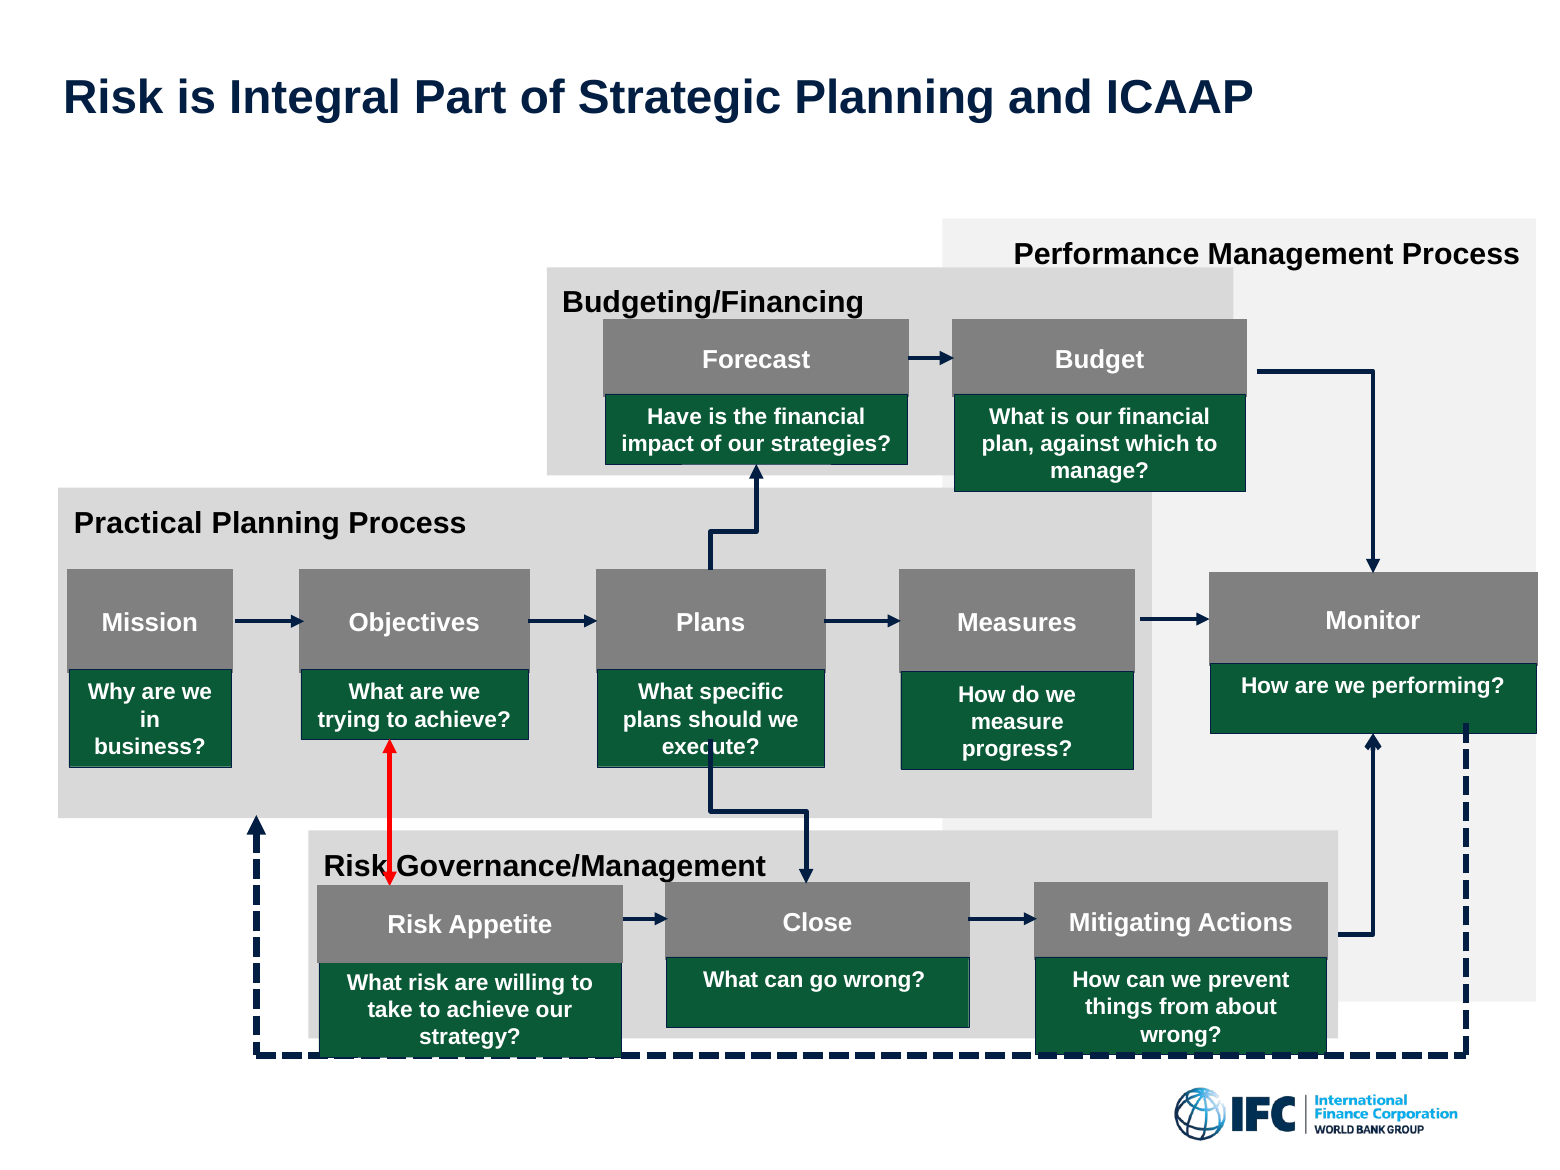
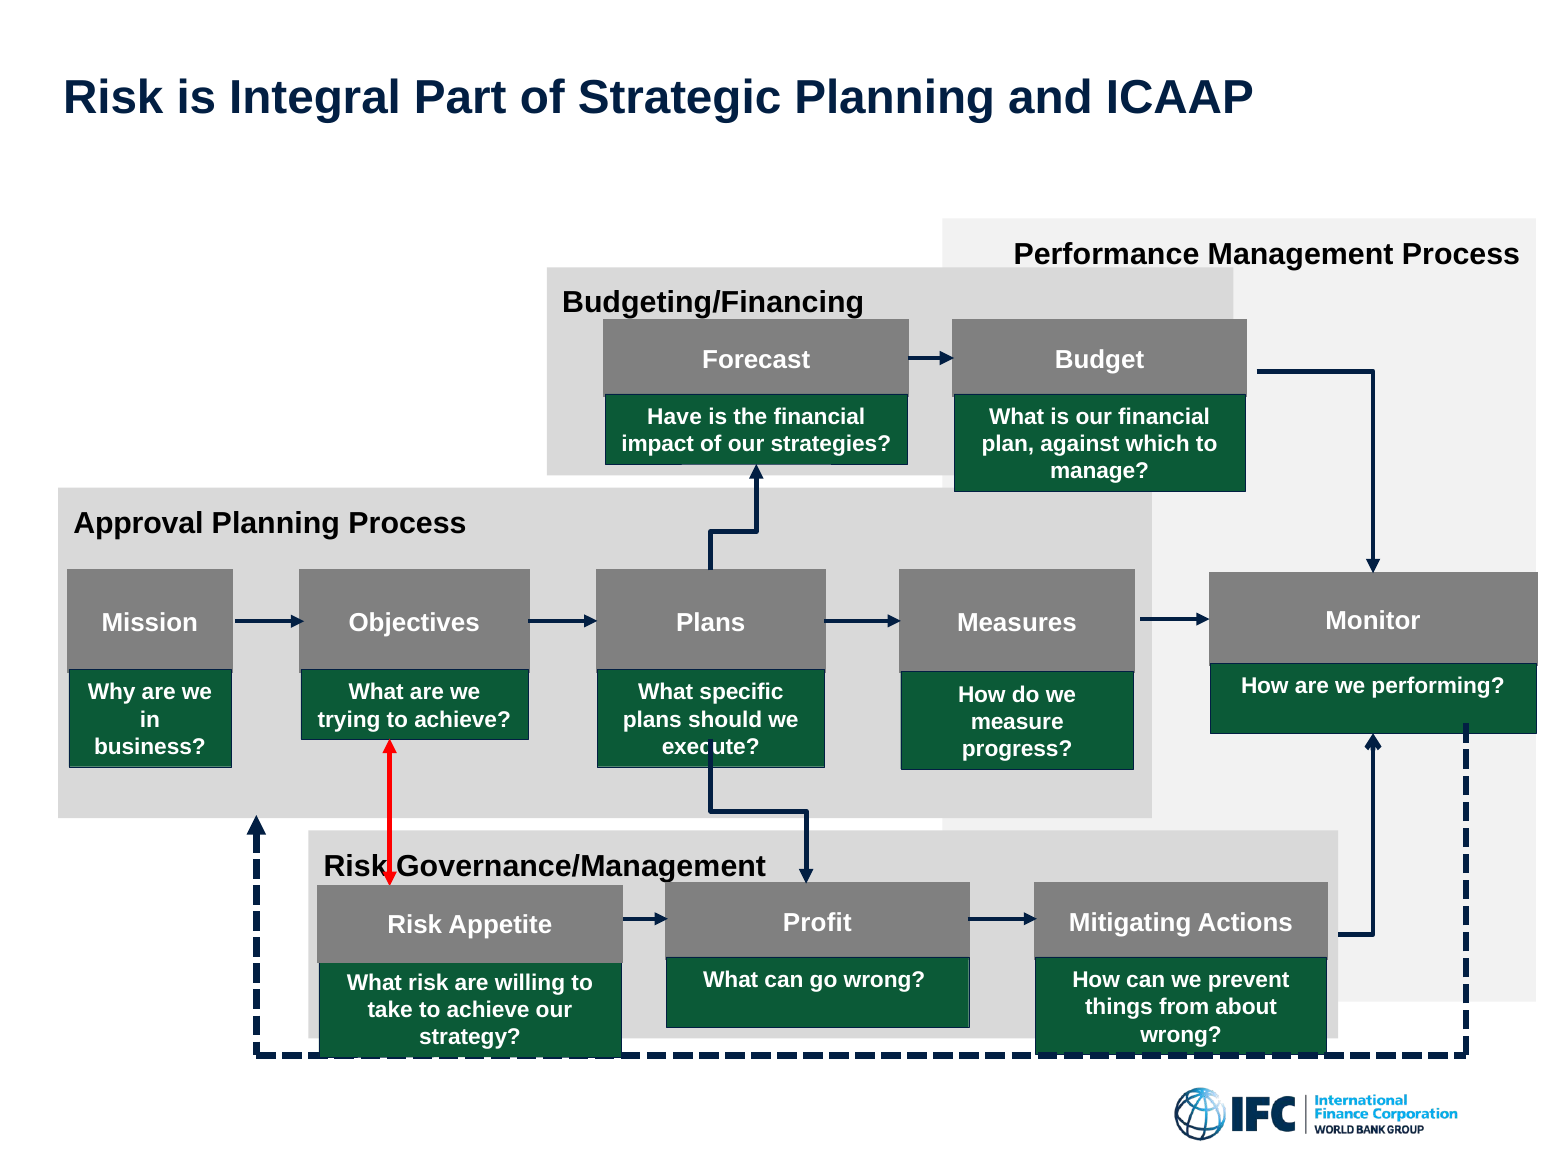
Practical: Practical -> Approval (138, 523)
Close: Close -> Profit (817, 923)
